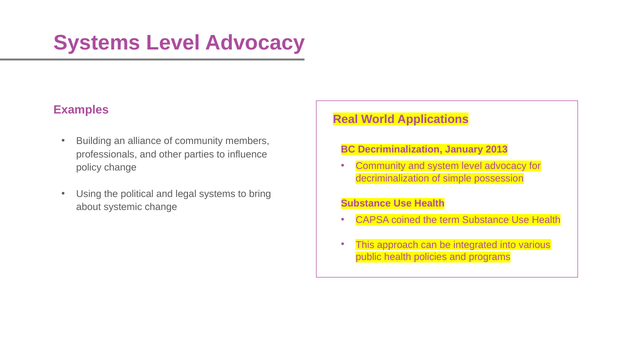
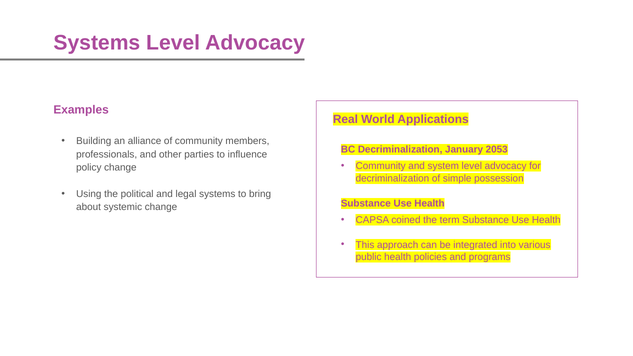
2013: 2013 -> 2053 (497, 150)
